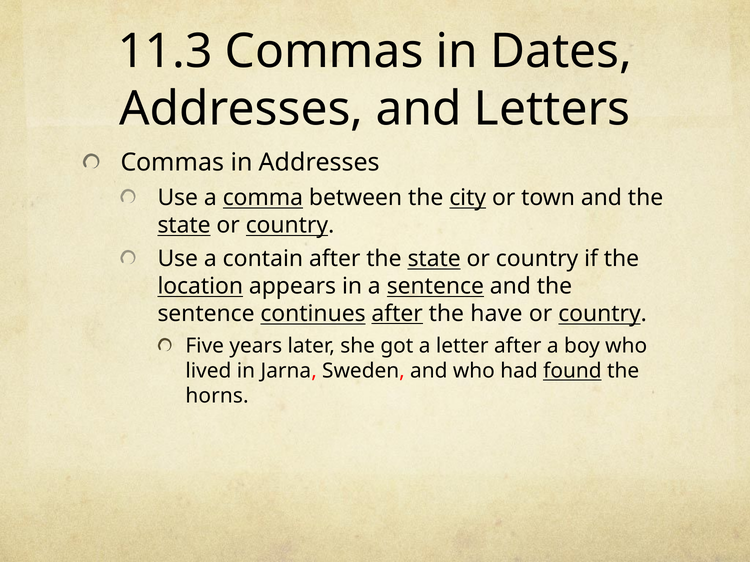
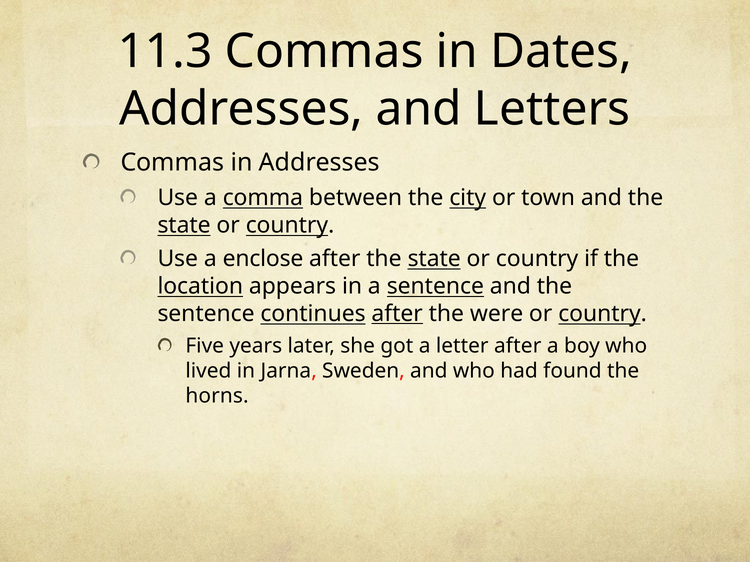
contain: contain -> enclose (263, 259)
have: have -> were (497, 314)
found underline: present -> none (572, 371)
